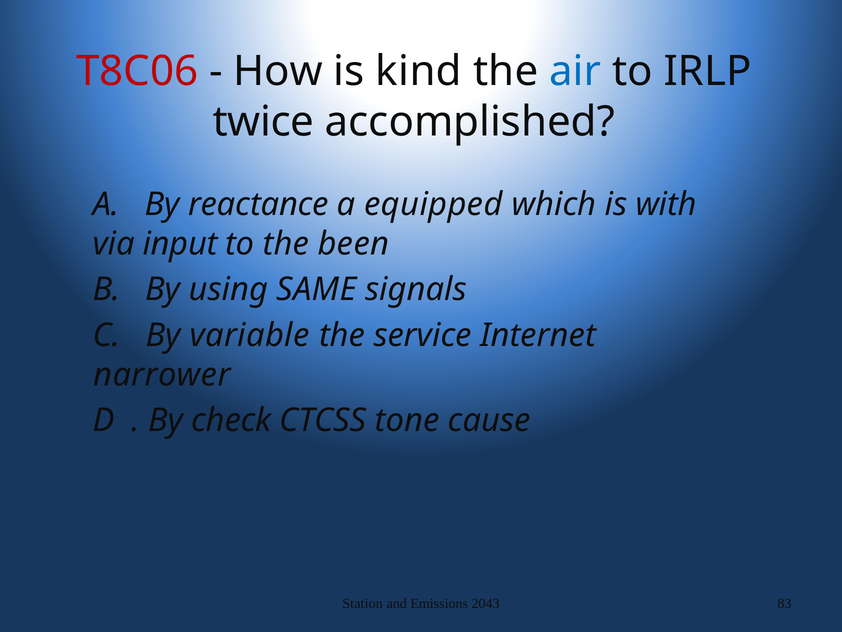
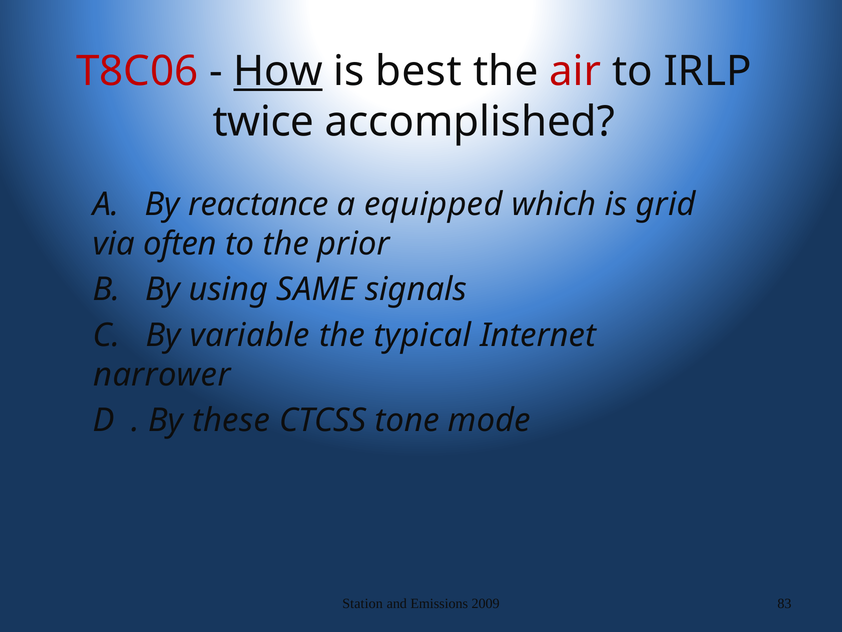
How underline: none -> present (278, 71)
kind: kind -> best (419, 71)
air colour: blue -> red (575, 71)
with: with -> grid (666, 204)
input: input -> often (180, 244)
been: been -> prior (354, 244)
service: service -> typical (422, 335)
check: check -> these (231, 420)
cause: cause -> mode (489, 420)
2043: 2043 -> 2009 (486, 603)
